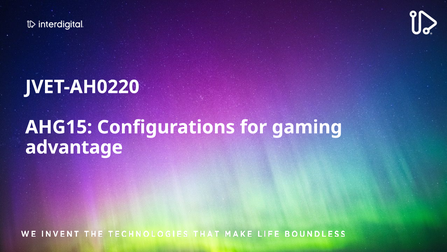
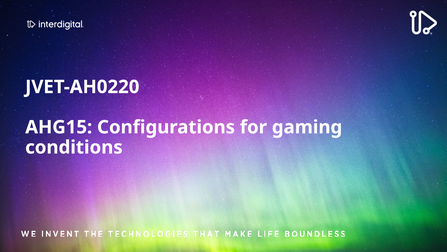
advantage: advantage -> conditions (74, 147)
